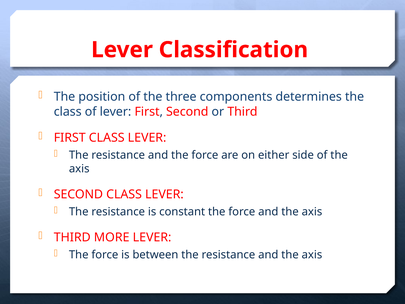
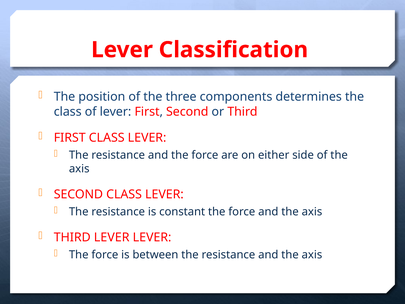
THIRD MORE: MORE -> LEVER (112, 237)
